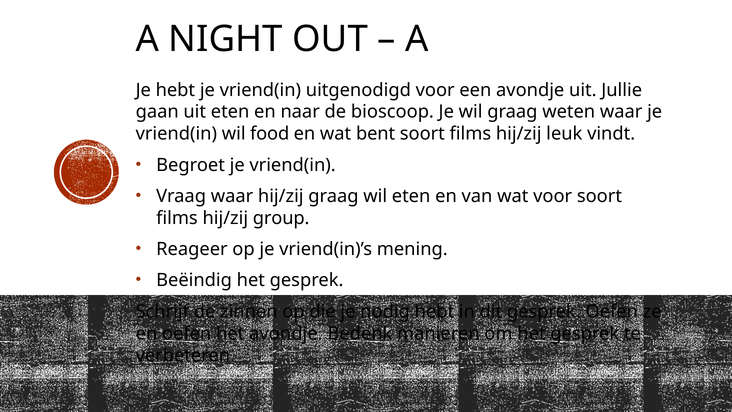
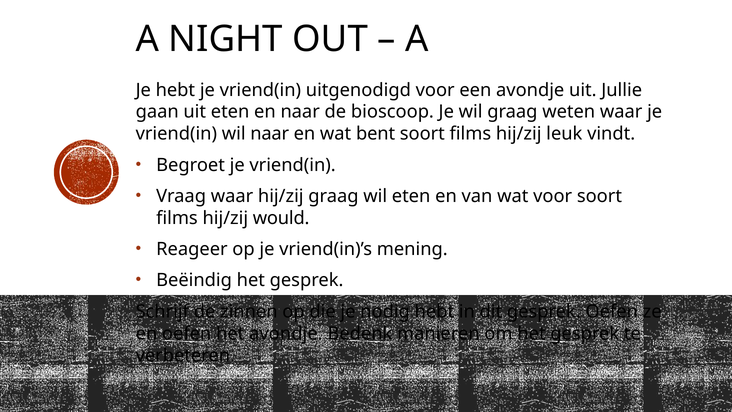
wil food: food -> naar (270, 134)
group: group -> would (281, 218)
